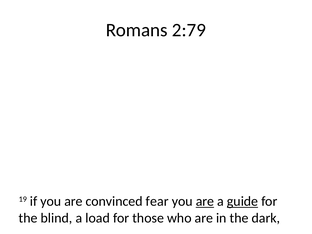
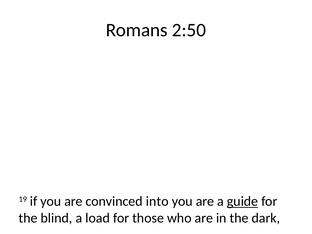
2:79: 2:79 -> 2:50 (189, 30)
fear: fear -> into (157, 201)
are underline: present -> none (205, 201)
